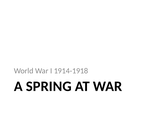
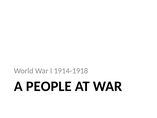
SPRING: SPRING -> PEOPLE (49, 86)
